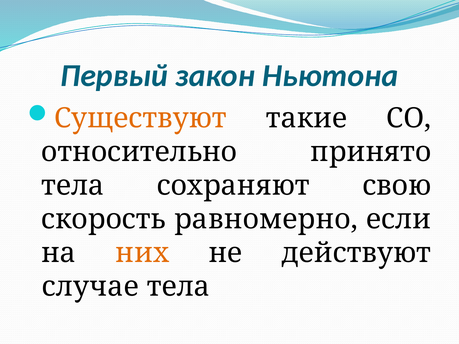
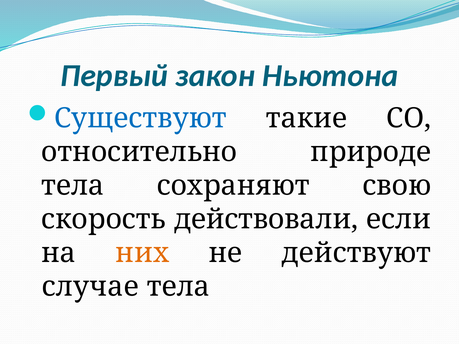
Существуют colour: orange -> blue (140, 118)
принято: принято -> природе (371, 152)
равномерно: равномерно -> действовали (266, 219)
